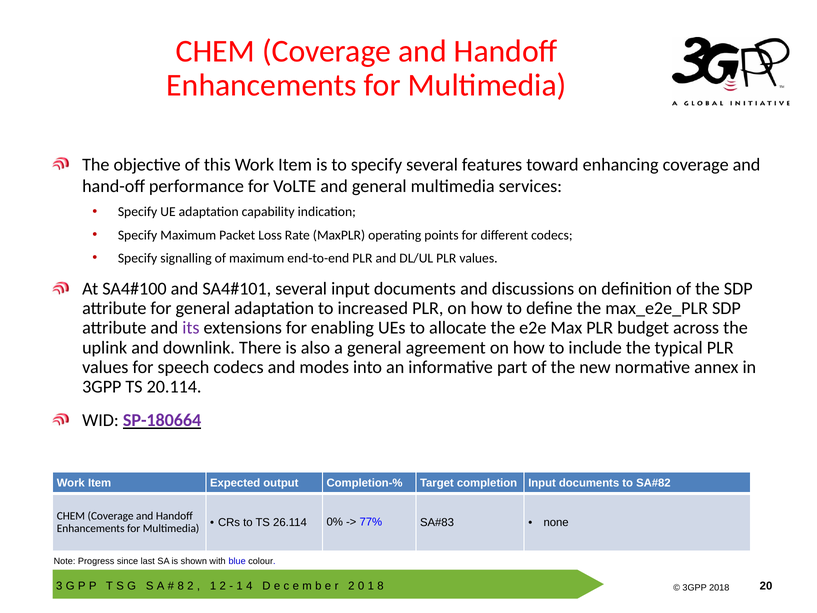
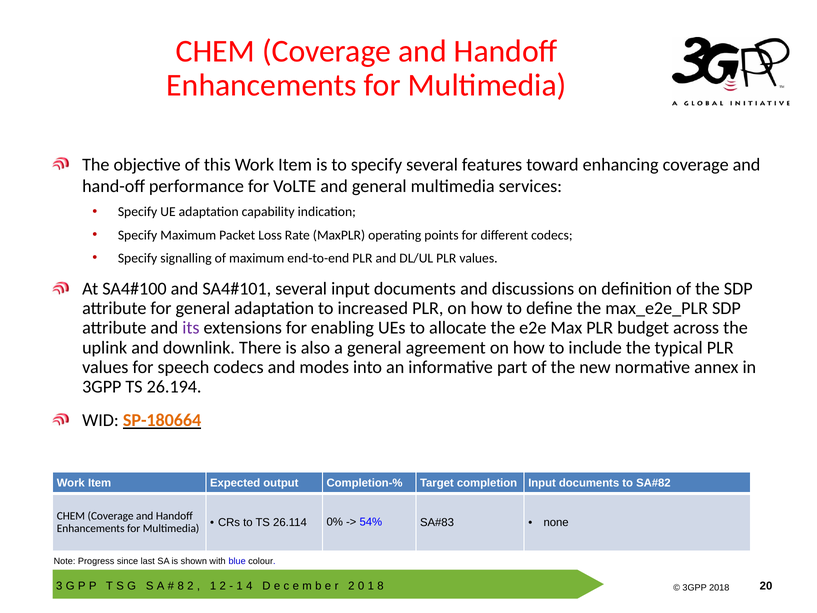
20.114: 20.114 -> 26.194 (174, 387)
SP-180664 colour: purple -> orange (162, 420)
77%: 77% -> 54% (371, 522)
